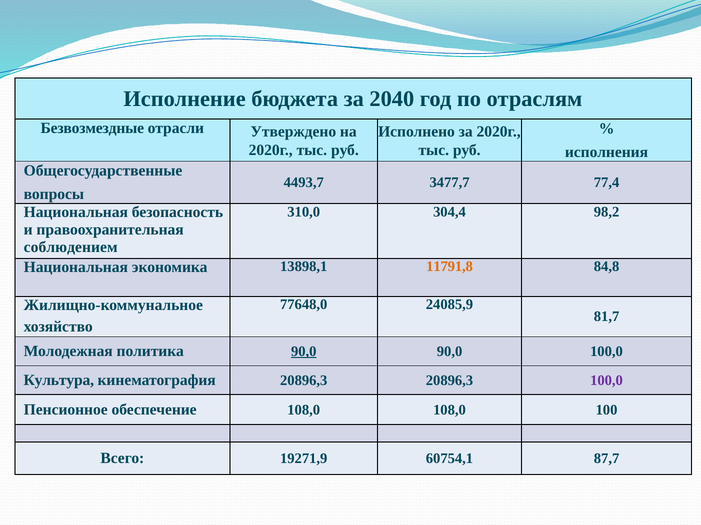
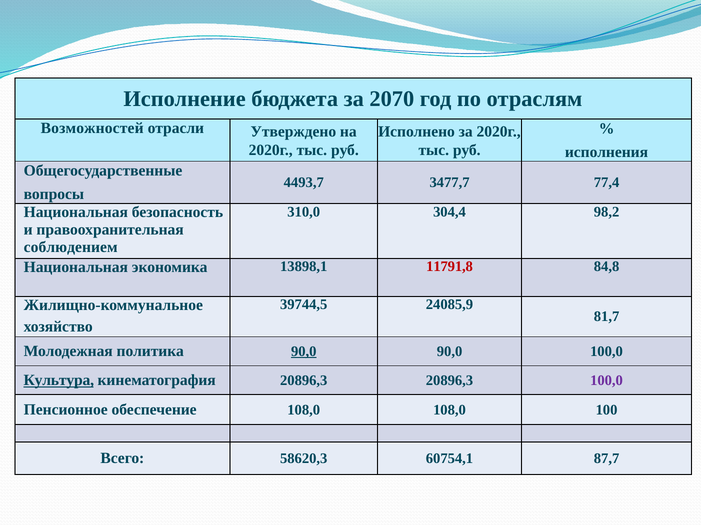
2040: 2040 -> 2070 (392, 99)
Безвозмездные: Безвозмездные -> Возможностей (92, 128)
11791,8 colour: orange -> red (450, 267)
77648,0: 77648,0 -> 39744,5 (304, 305)
Культура underline: none -> present (59, 381)
19271,9: 19271,9 -> 58620,3 (304, 459)
